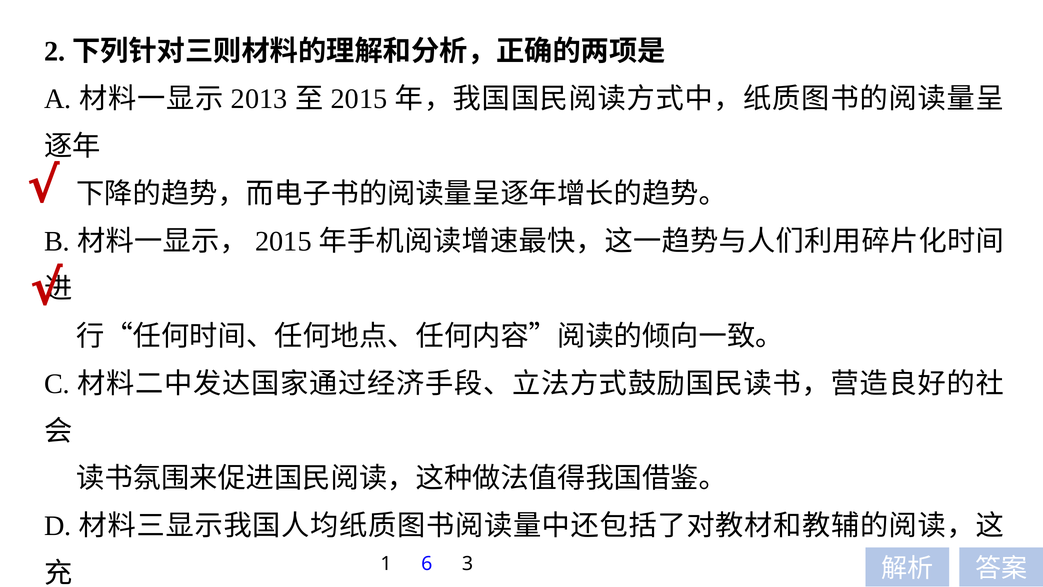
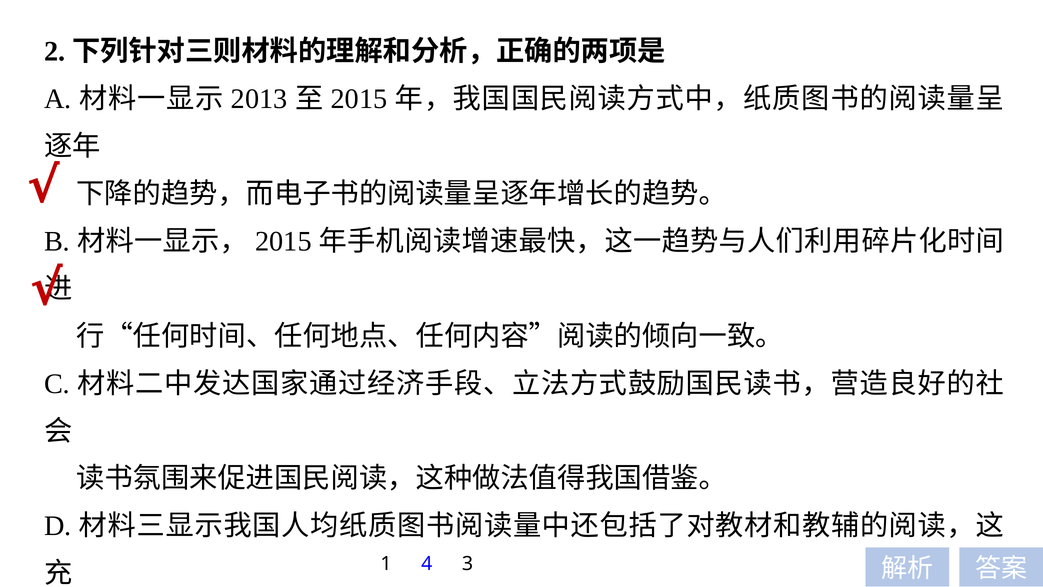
6: 6 -> 4 (427, 564)
